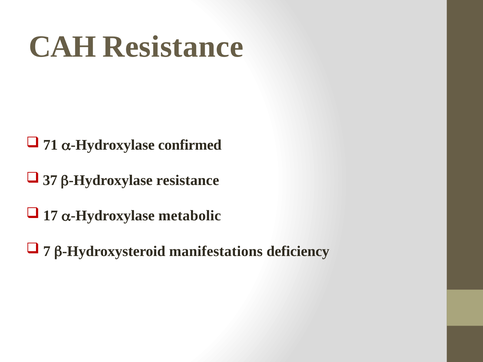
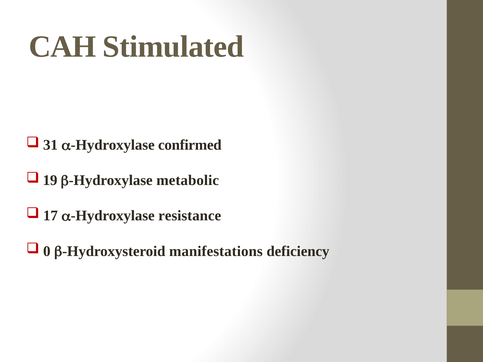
CAH Resistance: Resistance -> Stimulated (173, 47)
71: 71 -> 31 (50, 145)
37: 37 -> 19 (50, 180)
resistance: resistance -> metabolic (188, 180)
metabolic: metabolic -> resistance (190, 216)
7: 7 -> 0 (47, 251)
